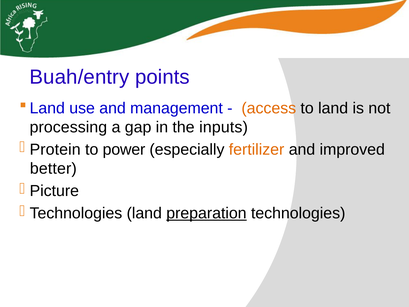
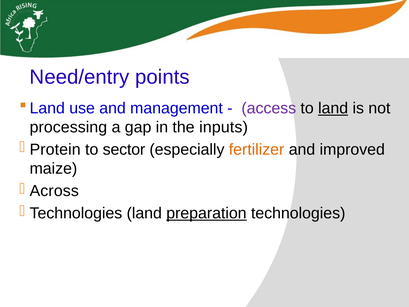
Buah/entry: Buah/entry -> Need/entry (80, 77)
access colour: orange -> purple (269, 108)
land underline: none -> present (333, 108)
power: power -> sector (124, 149)
better: better -> maize (53, 169)
Picture: Picture -> Across (54, 191)
